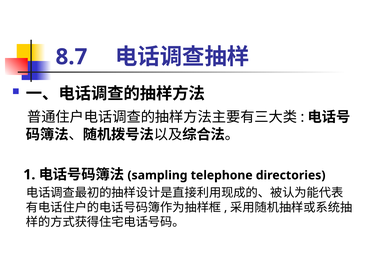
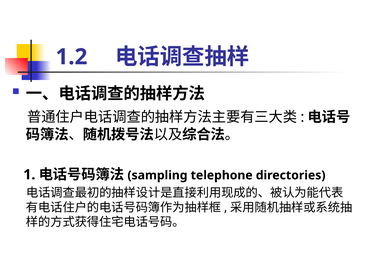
8.7: 8.7 -> 1.2 (71, 57)
